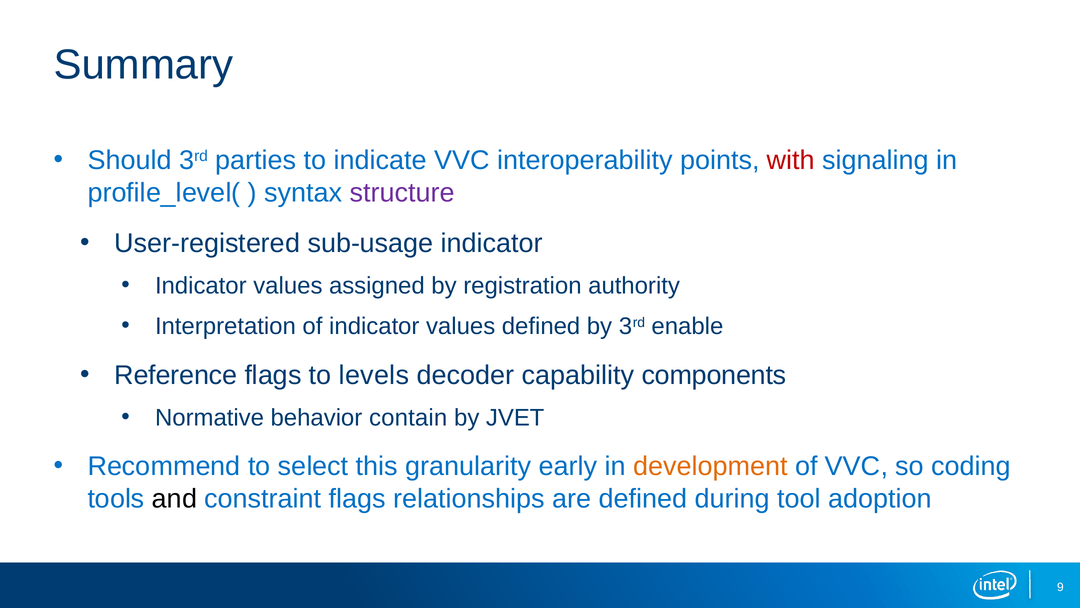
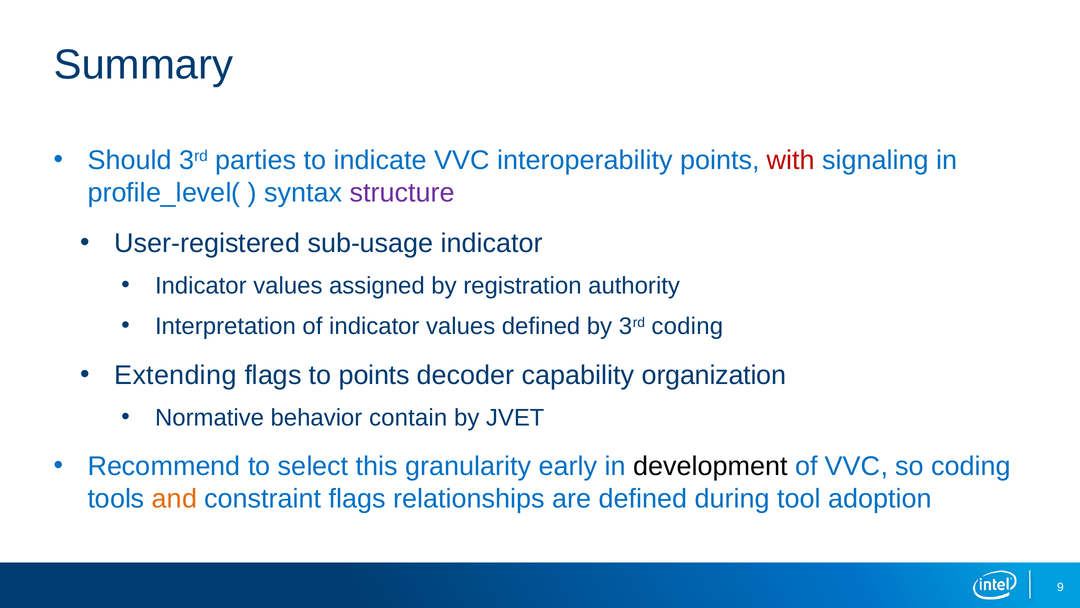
3rd enable: enable -> coding (687, 326)
Reference: Reference -> Extending (175, 375)
to levels: levels -> points (374, 375)
components: components -> organization (714, 375)
development colour: orange -> black (710, 466)
and colour: black -> orange (174, 499)
